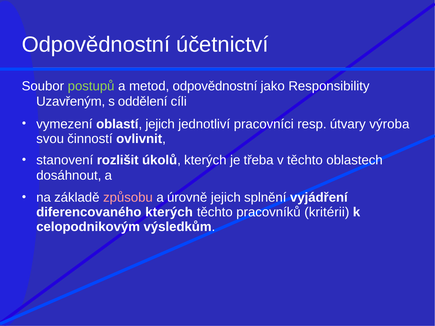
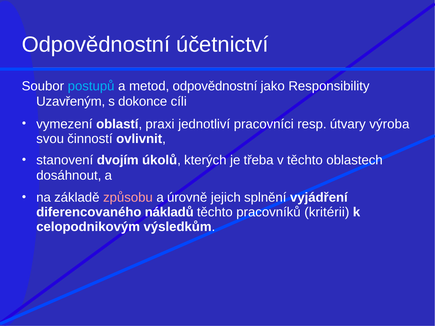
postupů colour: light green -> light blue (91, 86)
oddělení: oddělení -> dokonce (143, 101)
oblastí jejich: jejich -> praxi (160, 124)
rozlišit: rozlišit -> dvojím (118, 160)
diferencovaného kterých: kterých -> nákladů (169, 212)
